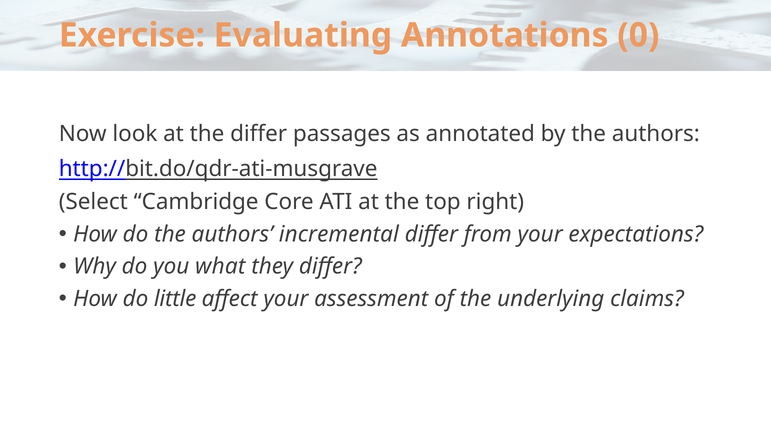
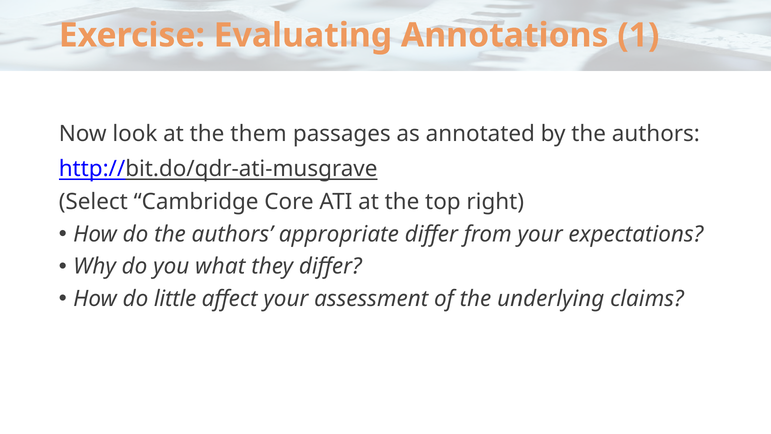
0: 0 -> 1 (638, 35)
the differ: differ -> them (259, 134)
incremental: incremental -> appropriate (339, 234)
